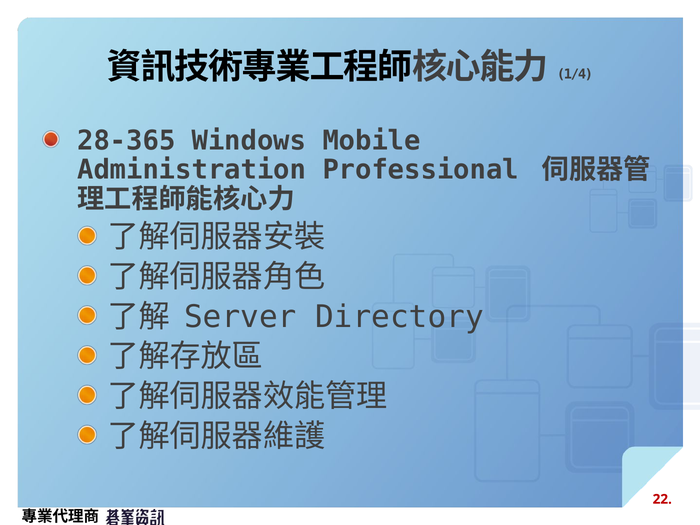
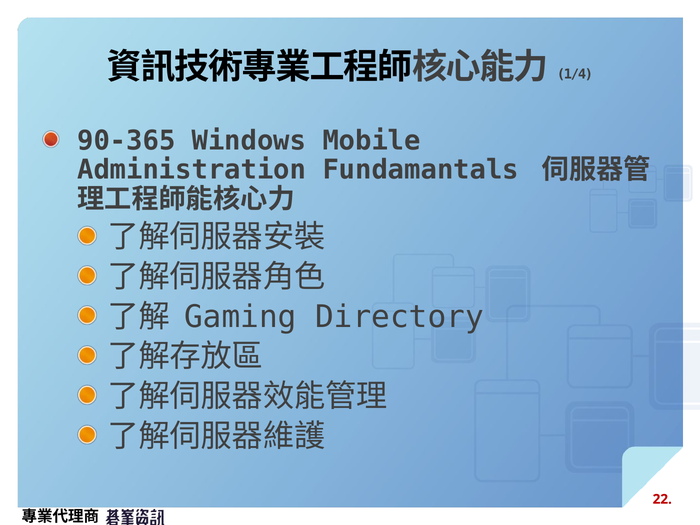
28-365: 28-365 -> 90-365 (126, 141)
Professional: Professional -> Fundamantals (421, 170)
Server: Server -> Gaming (240, 317)
